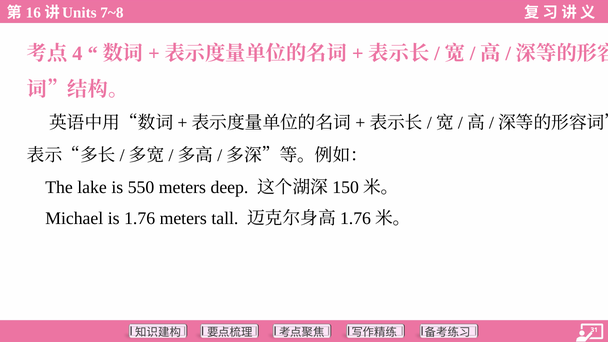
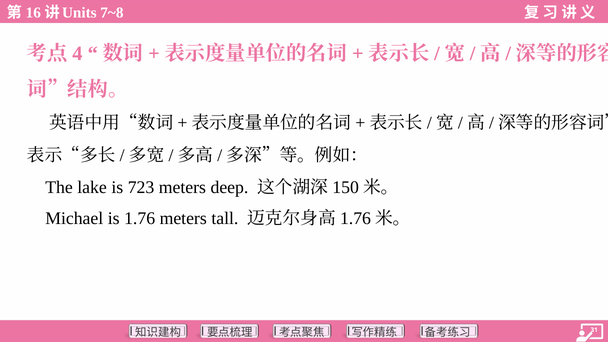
550: 550 -> 723 (141, 187)
